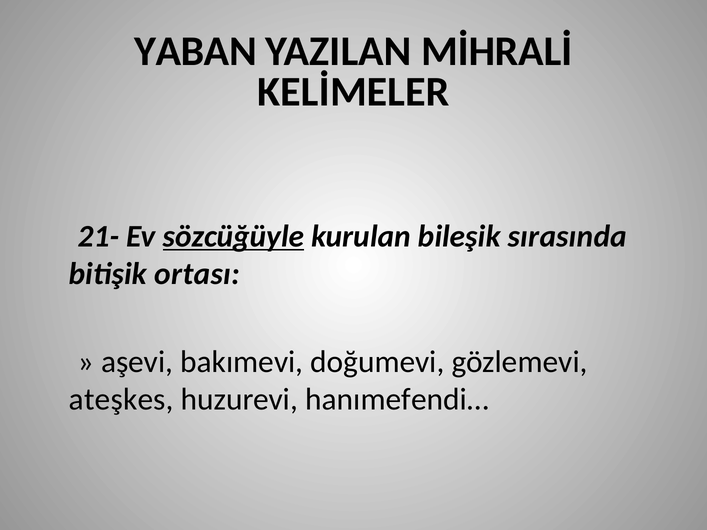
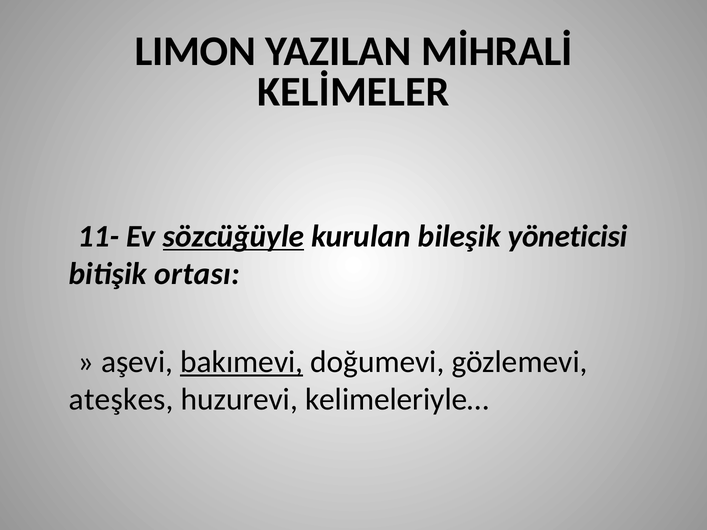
YABAN: YABAN -> LIMON (195, 51)
21-: 21- -> 11- (99, 236)
sırasında: sırasında -> yöneticisi (568, 236)
bakımevi underline: none -> present (242, 362)
hanımefendi…: hanımefendi… -> kelimeleriyle… (397, 400)
